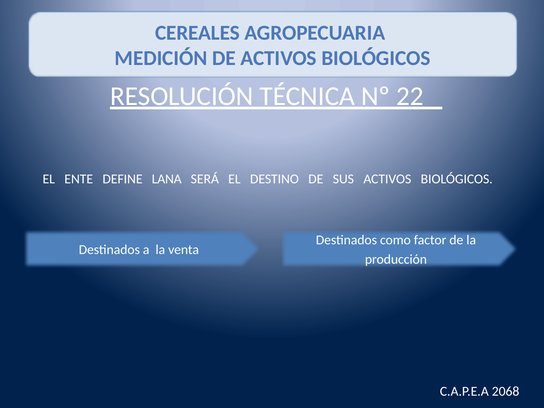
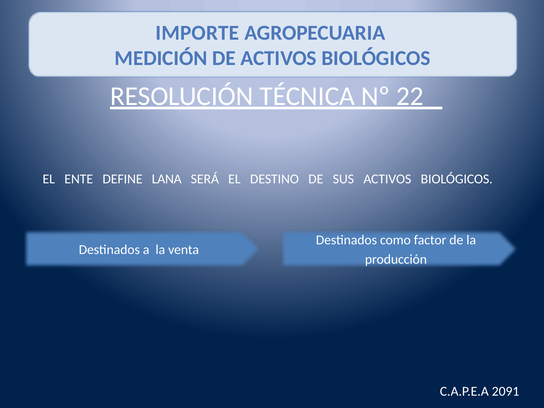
CEREALES: CEREALES -> IMPORTE (197, 33)
2068: 2068 -> 2091 (506, 391)
